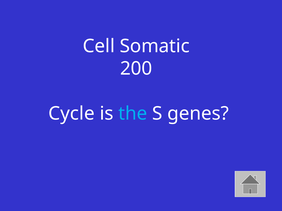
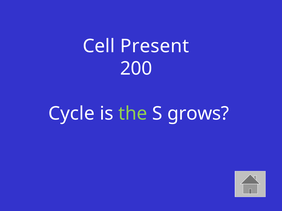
Somatic: Somatic -> Present (155, 46)
the colour: light blue -> light green (133, 114)
genes: genes -> grows (198, 114)
